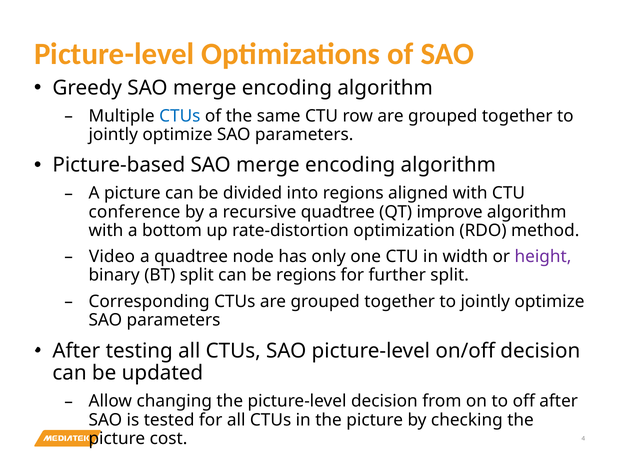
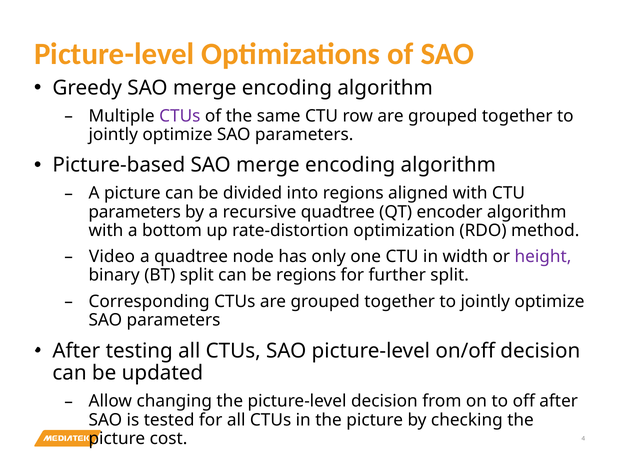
CTUs colour: blue -> purple (180, 116)
conference: conference -> parameters (135, 212)
improve: improve -> encoder (450, 212)
